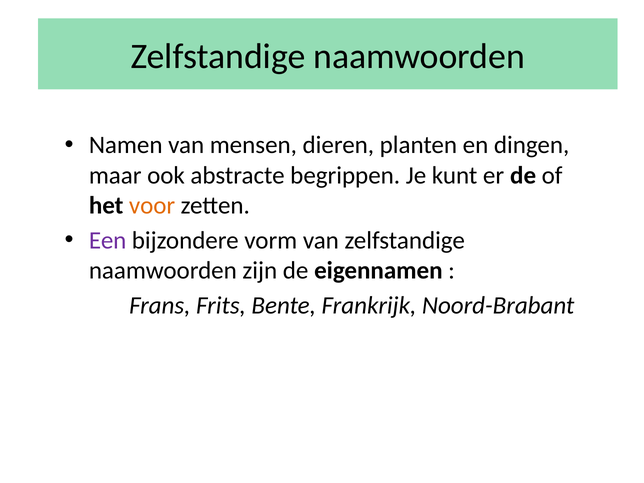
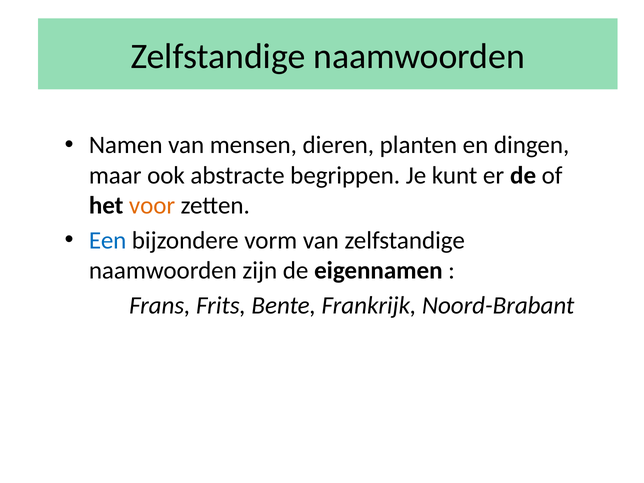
Een colour: purple -> blue (108, 240)
